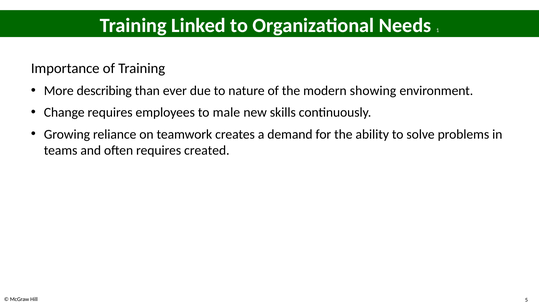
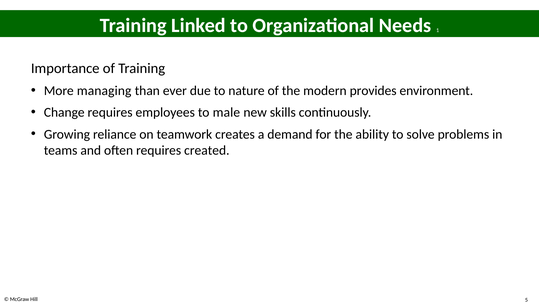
describing: describing -> managing (104, 91)
showing: showing -> provides (373, 91)
